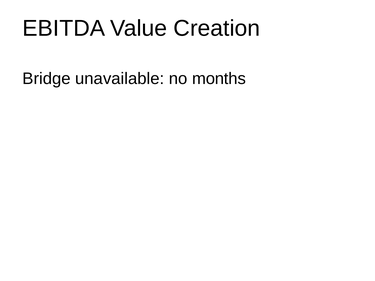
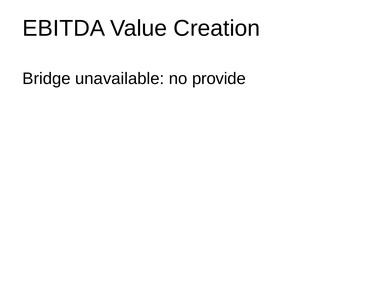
months: months -> provide (219, 79)
